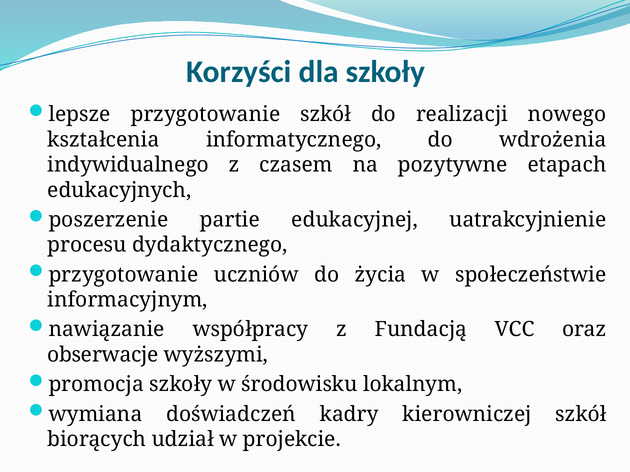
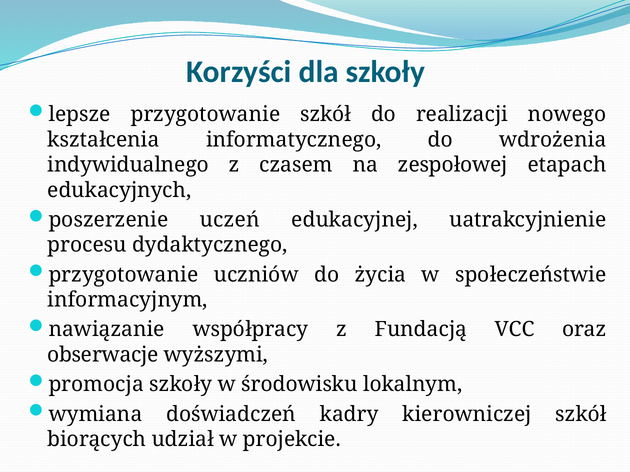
pozytywne: pozytywne -> zespołowej (453, 165)
partie: partie -> uczeń (230, 220)
